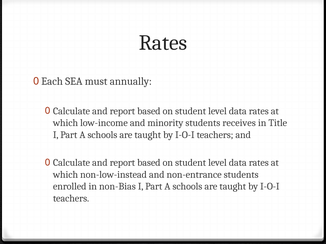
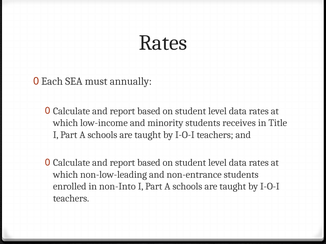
non-low-instead: non-low-instead -> non-low-leading (114, 175)
non-Bias: non-Bias -> non-Into (117, 187)
